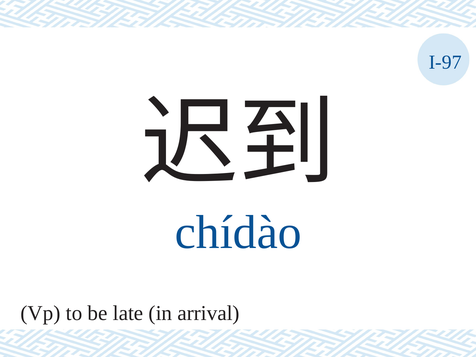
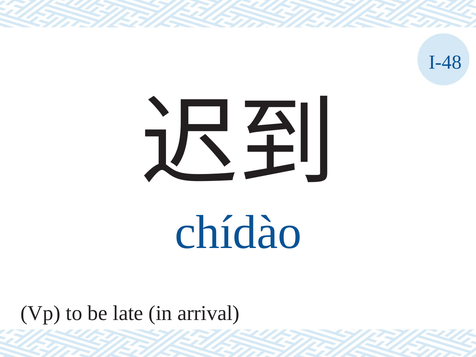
I-97: I-97 -> I-48 (445, 62)
